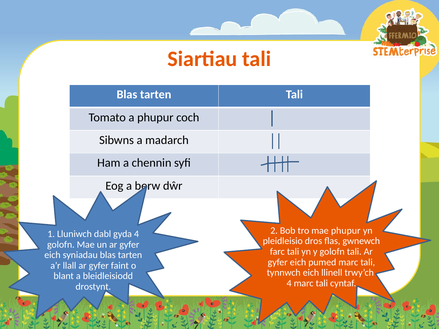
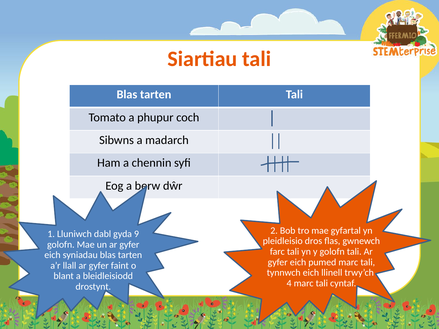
mae phupur: phupur -> gyfartal (346, 231)
gyda 4: 4 -> 9 (137, 234)
